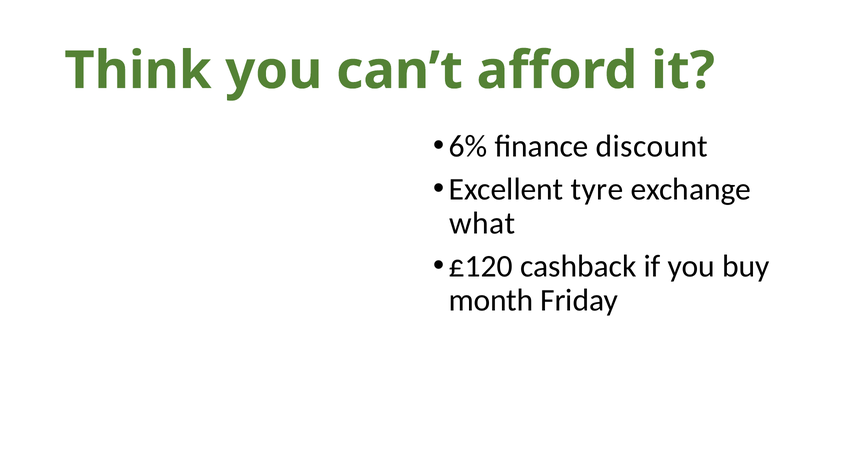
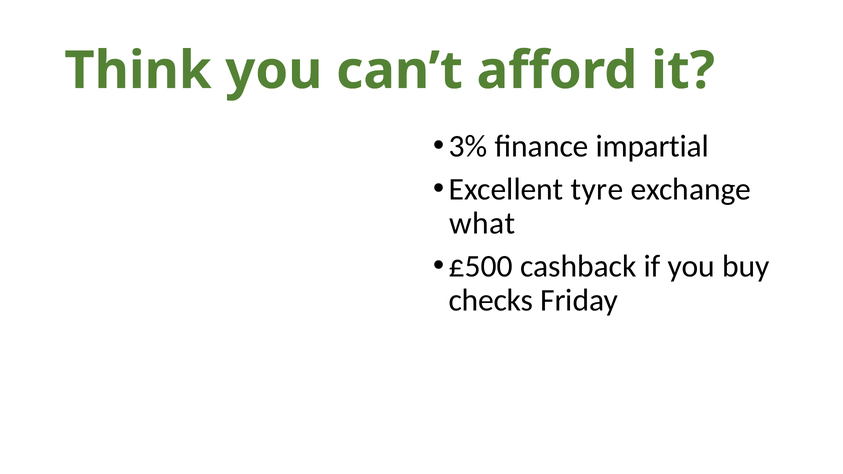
6%: 6% -> 3% (468, 146)
discount: discount -> impartial (652, 146)
£120: £120 -> £500 (481, 266)
month: month -> checks (491, 300)
